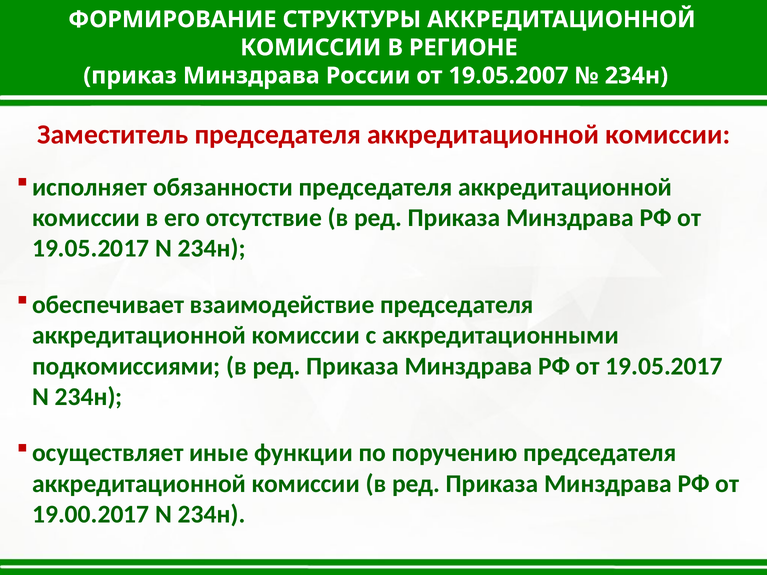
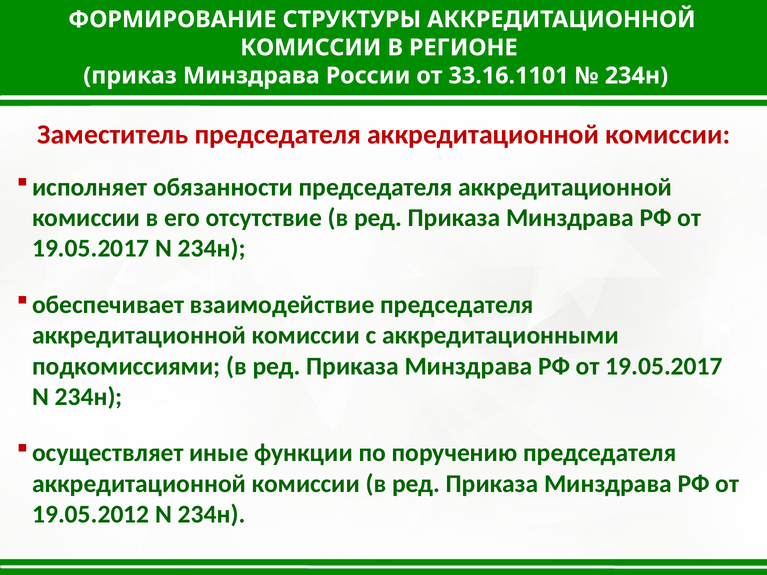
19.05.2007: 19.05.2007 -> 33.16.1101 (509, 76)
19.00.2017: 19.00.2017 -> 19.05.2012 (91, 515)
